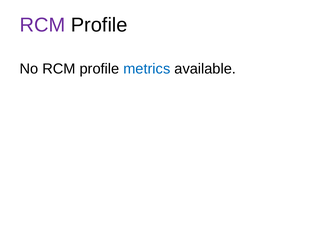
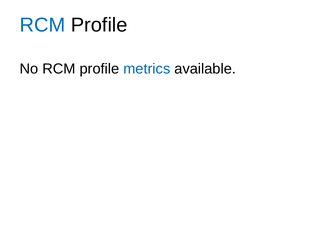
RCM colour: purple -> blue (42, 25)
